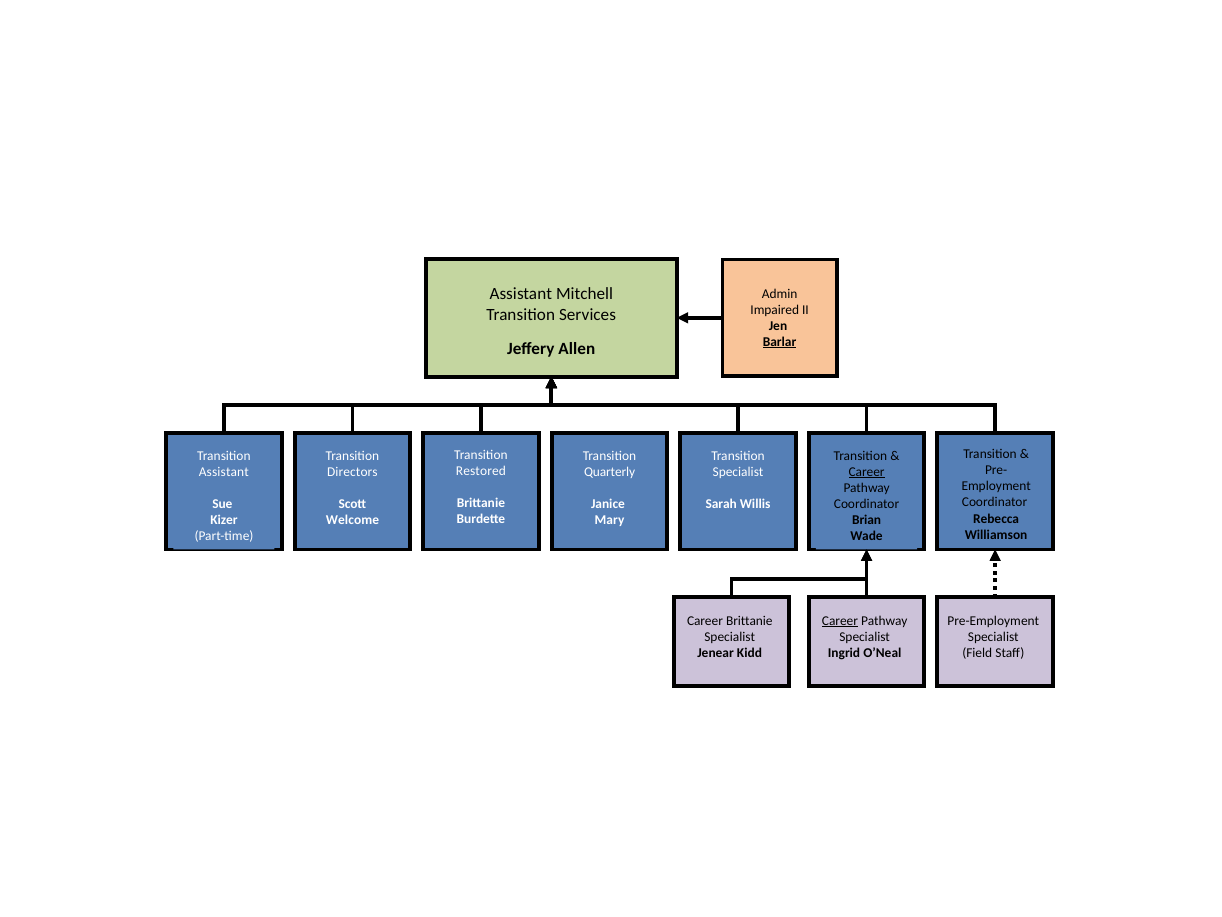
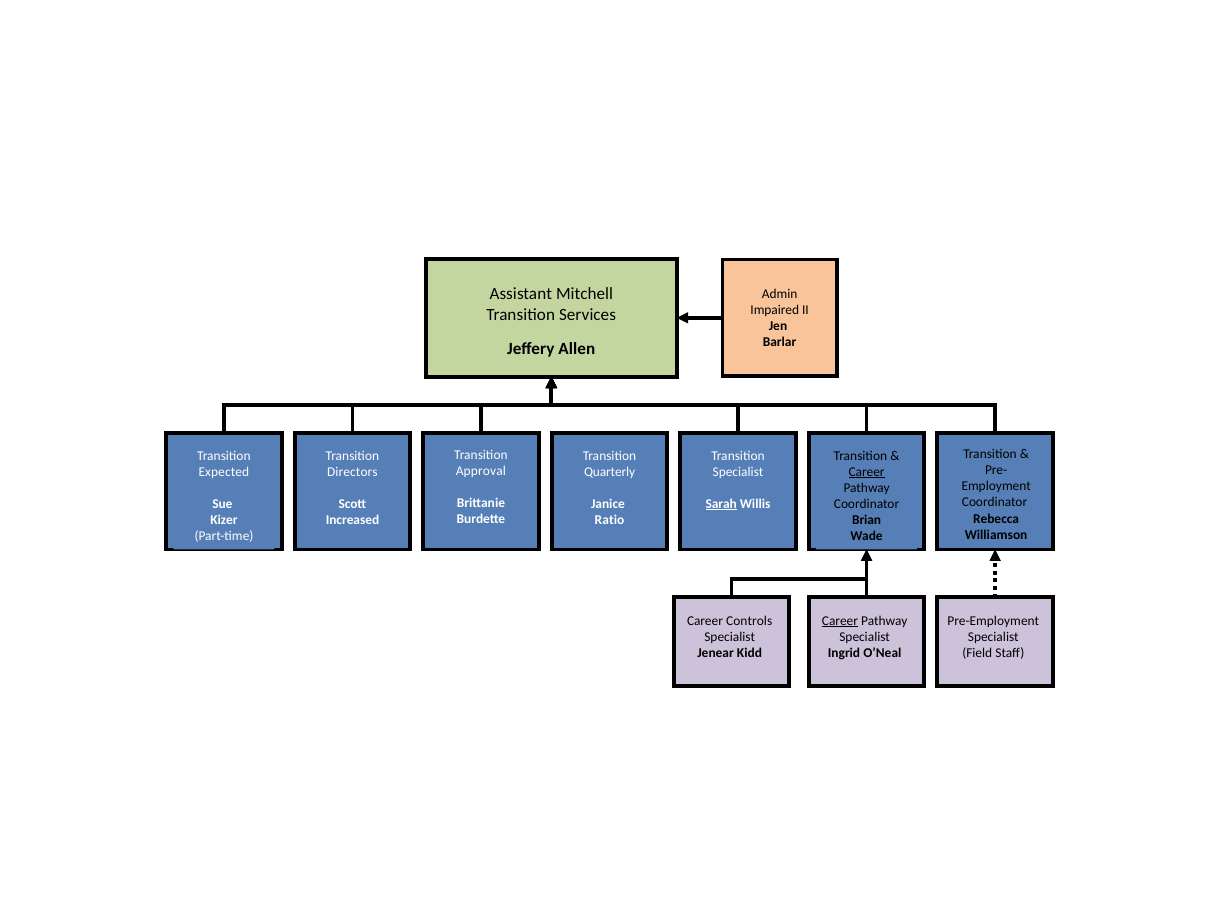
Barlar underline: present -> none (780, 342)
Restored: Restored -> Approval (481, 470)
Assistant: Assistant -> Expected (224, 471)
Sarah underline: none -> present (721, 504)
Welcome: Welcome -> Increased (353, 520)
Mary: Mary -> Ratio (609, 520)
Career Brittanie: Brittanie -> Controls (749, 621)
